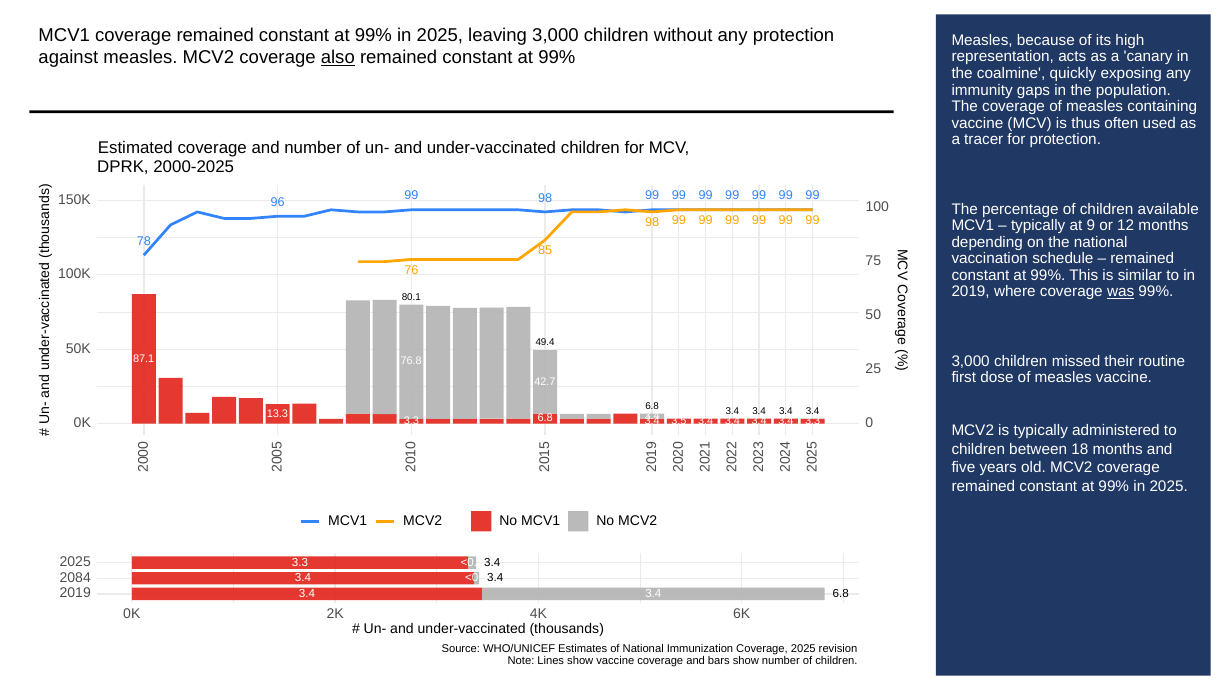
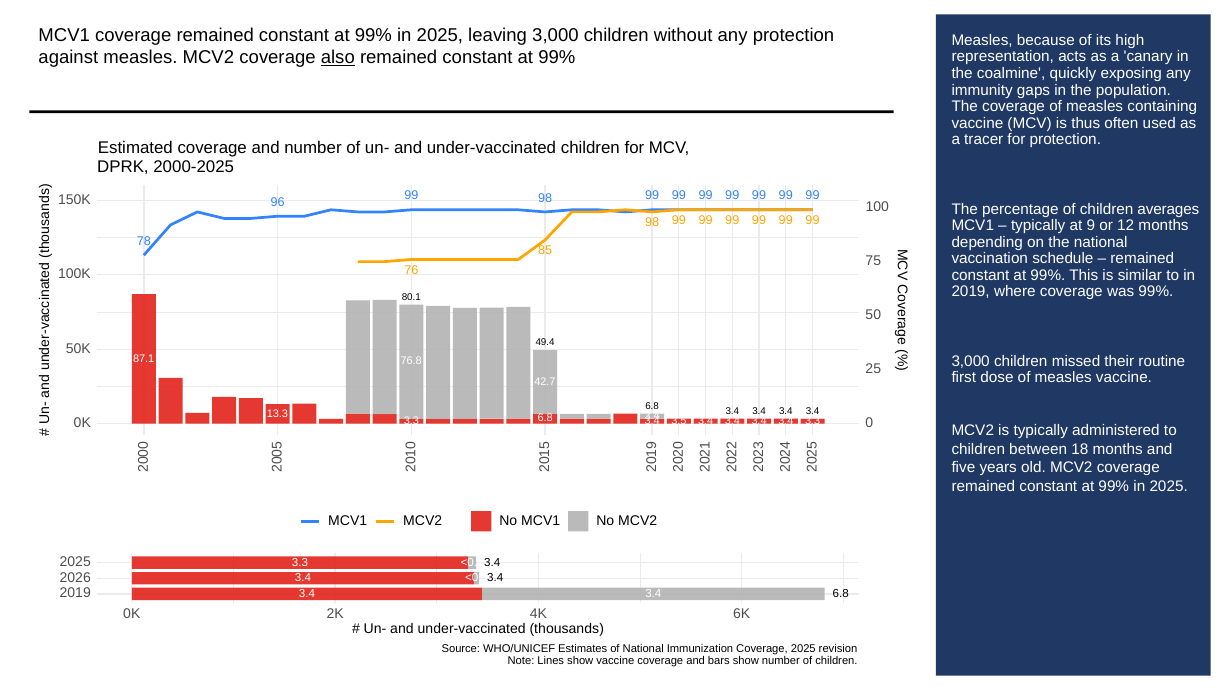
available: available -> averages (1168, 209)
was underline: present -> none (1121, 292)
2084: 2084 -> 2026 (75, 577)
